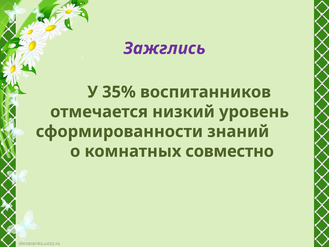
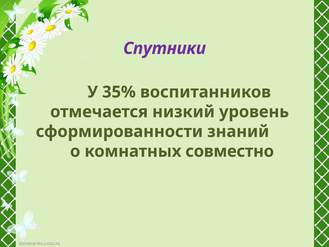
Зажглись: Зажглись -> Спутники (165, 48)
